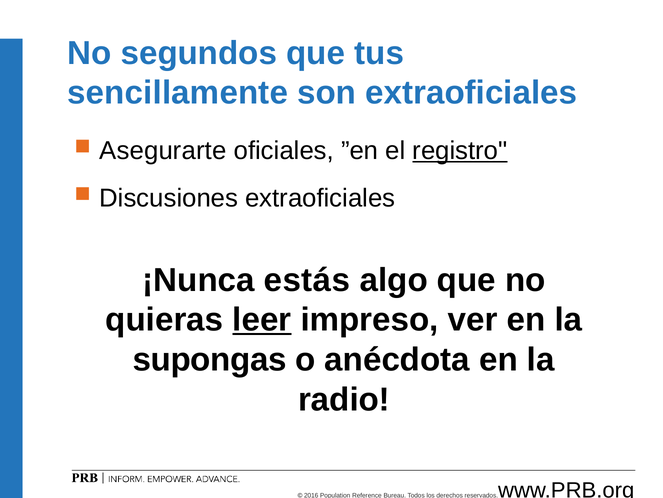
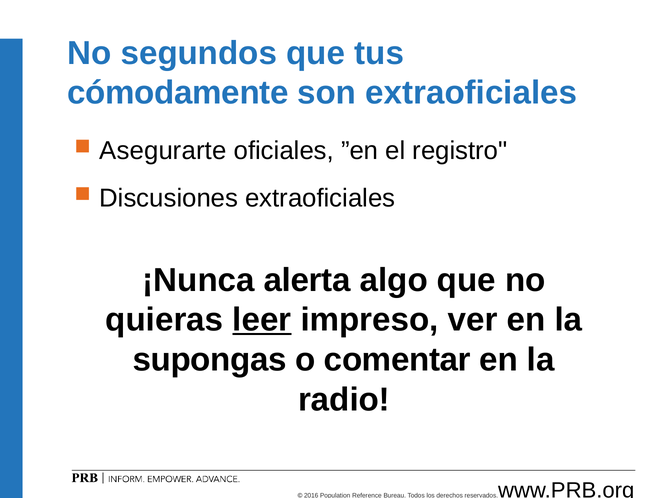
sencillamente: sencillamente -> cómodamente (178, 93)
registro underline: present -> none (460, 150)
estás: estás -> alerta (307, 280)
anécdota: anécdota -> comentar (397, 359)
